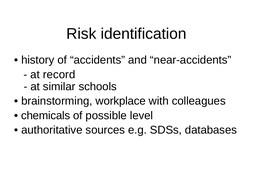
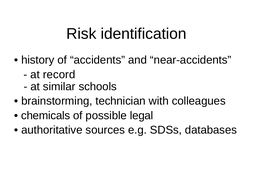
workplace: workplace -> technician (121, 101)
level: level -> legal (142, 115)
